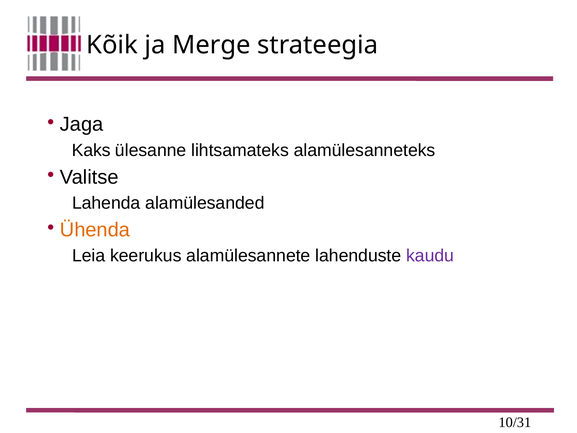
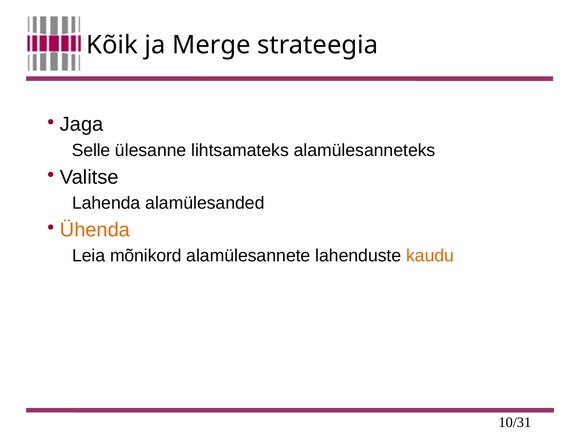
Kaks: Kaks -> Selle (91, 150)
keerukus: keerukus -> mõnikord (146, 256)
kaudu colour: purple -> orange (430, 256)
